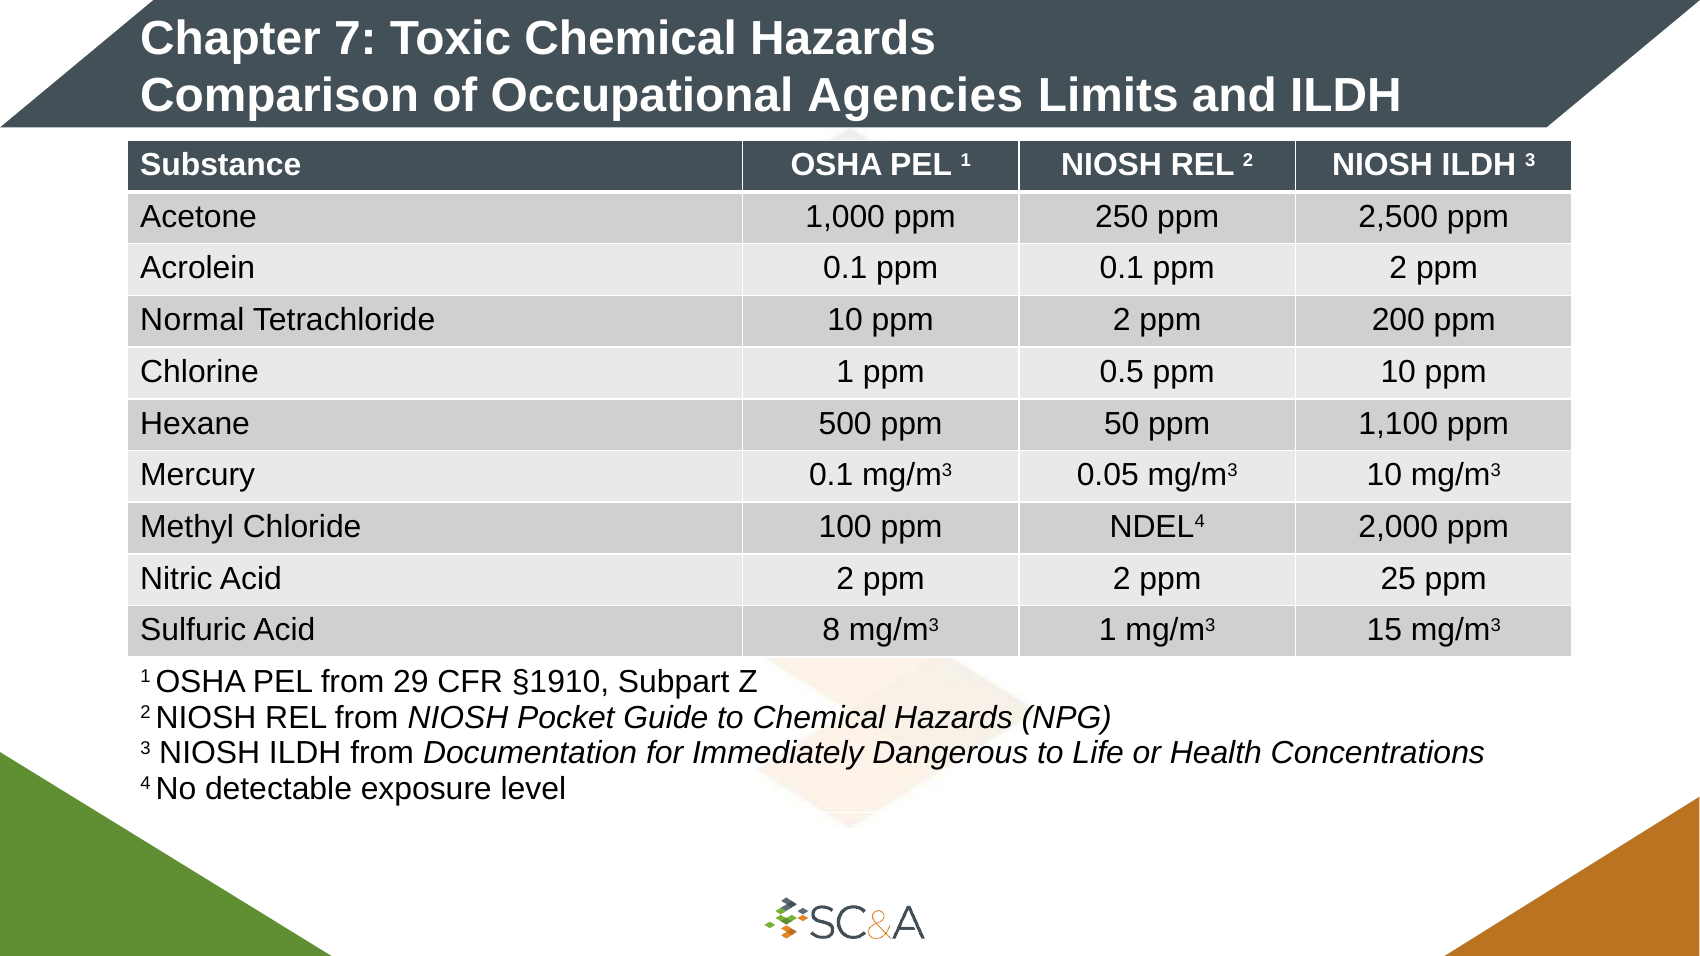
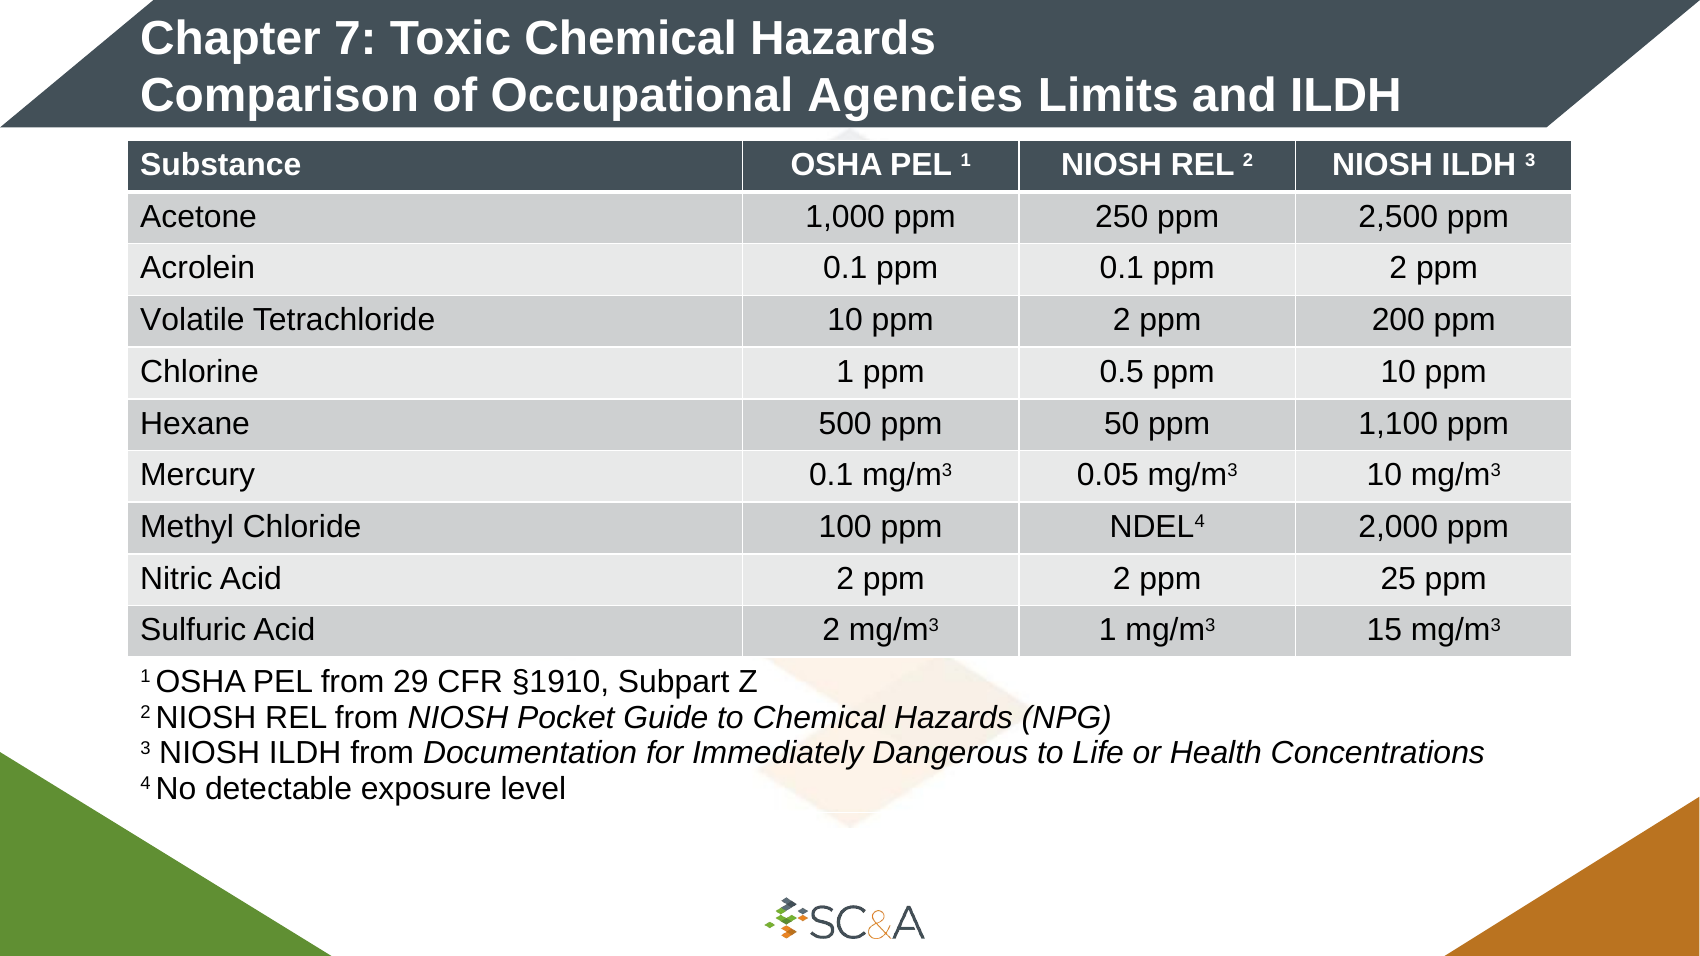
Normal: Normal -> Volatile (192, 320)
Sulfuric Acid 8: 8 -> 2 (831, 630)
